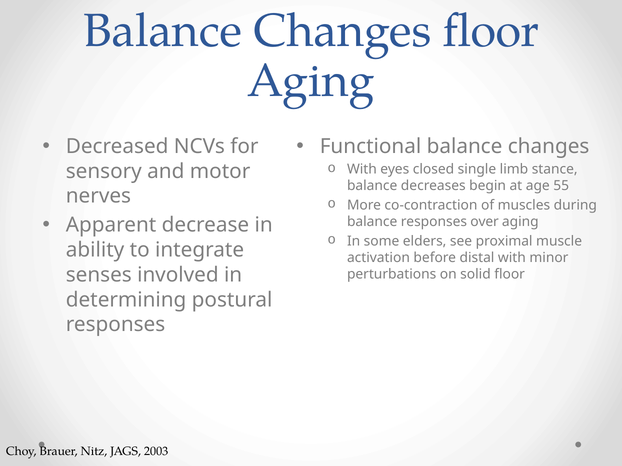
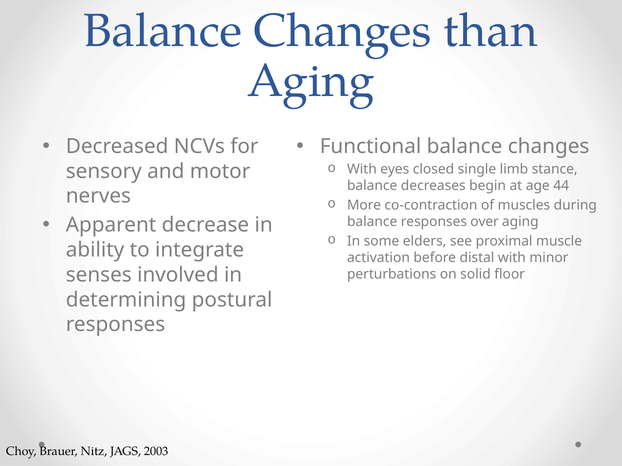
Changes floor: floor -> than (491, 31)
55: 55 -> 44 (561, 186)
